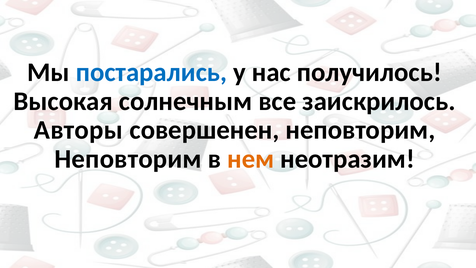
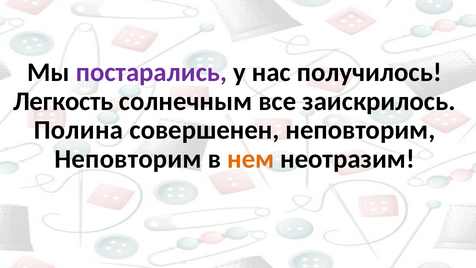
постарались colour: blue -> purple (151, 72)
Высокая: Высокая -> Легкость (63, 101)
Авторы: Авторы -> Полина (78, 130)
